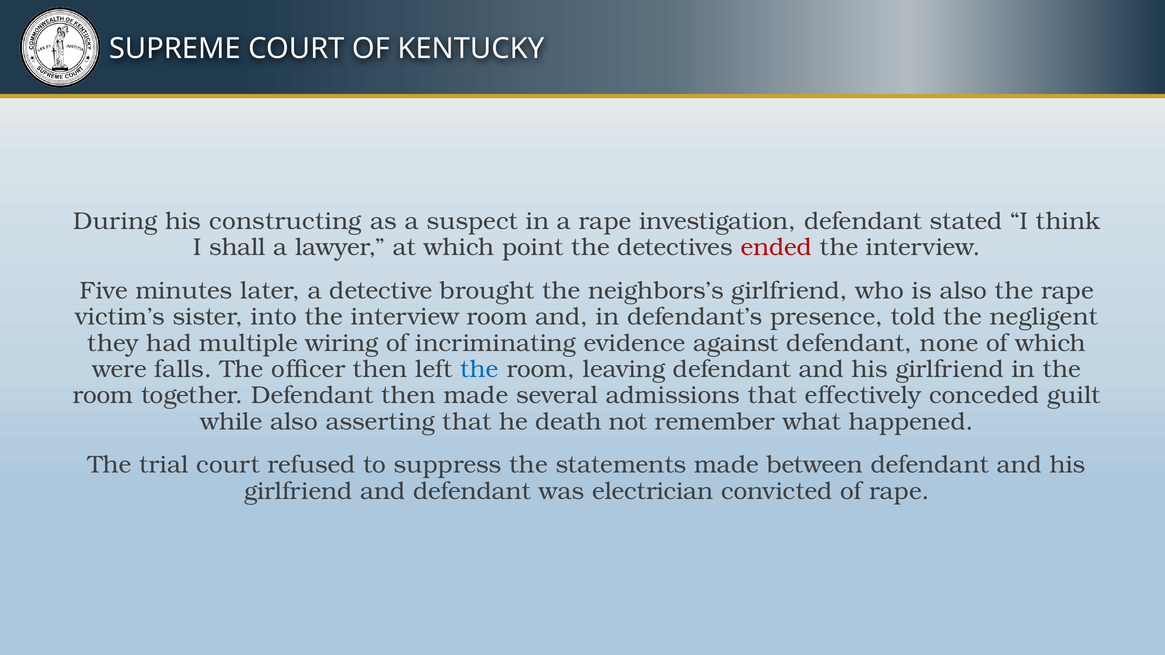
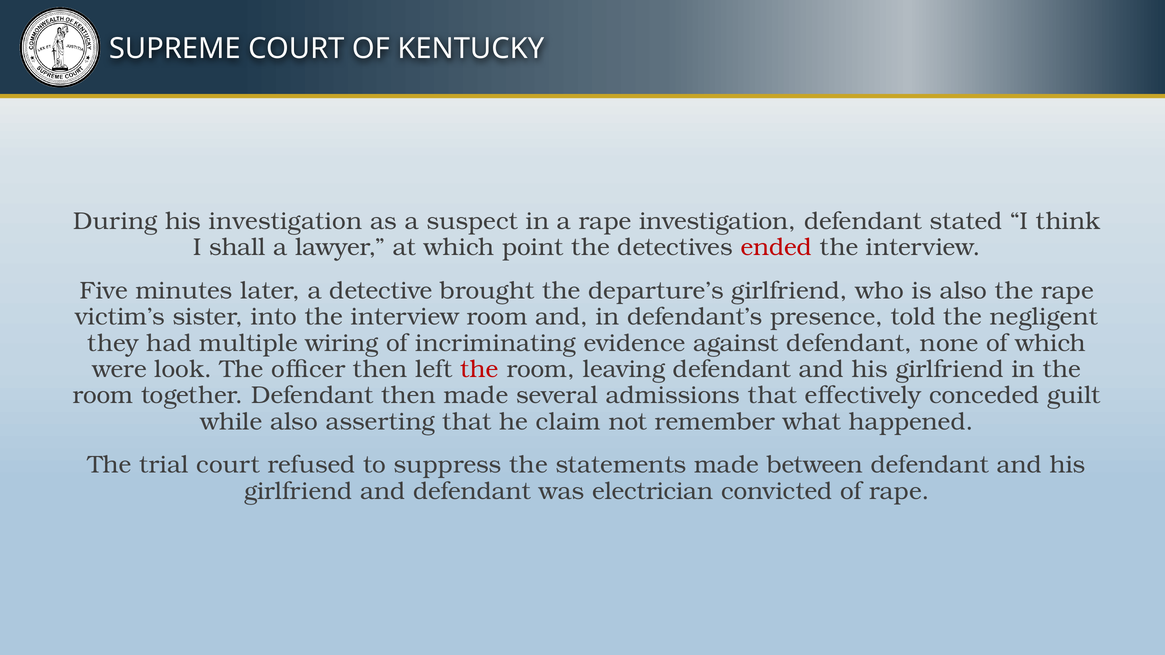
his constructing: constructing -> investigation (285, 221)
neighbors’s: neighbors’s -> departure’s (656, 291)
falls: falls -> look (183, 369)
the colour: blue -> red (480, 369)
death: death -> claim (568, 422)
